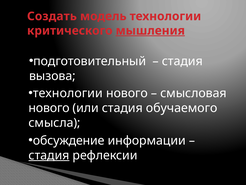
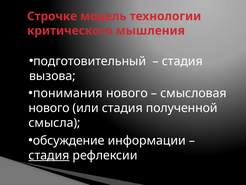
Создать: Создать -> Строчке (52, 16)
мышления underline: present -> none (150, 31)
технологии: технологии -> понимания (68, 93)
обучаемого: обучаемого -> полученной (182, 108)
